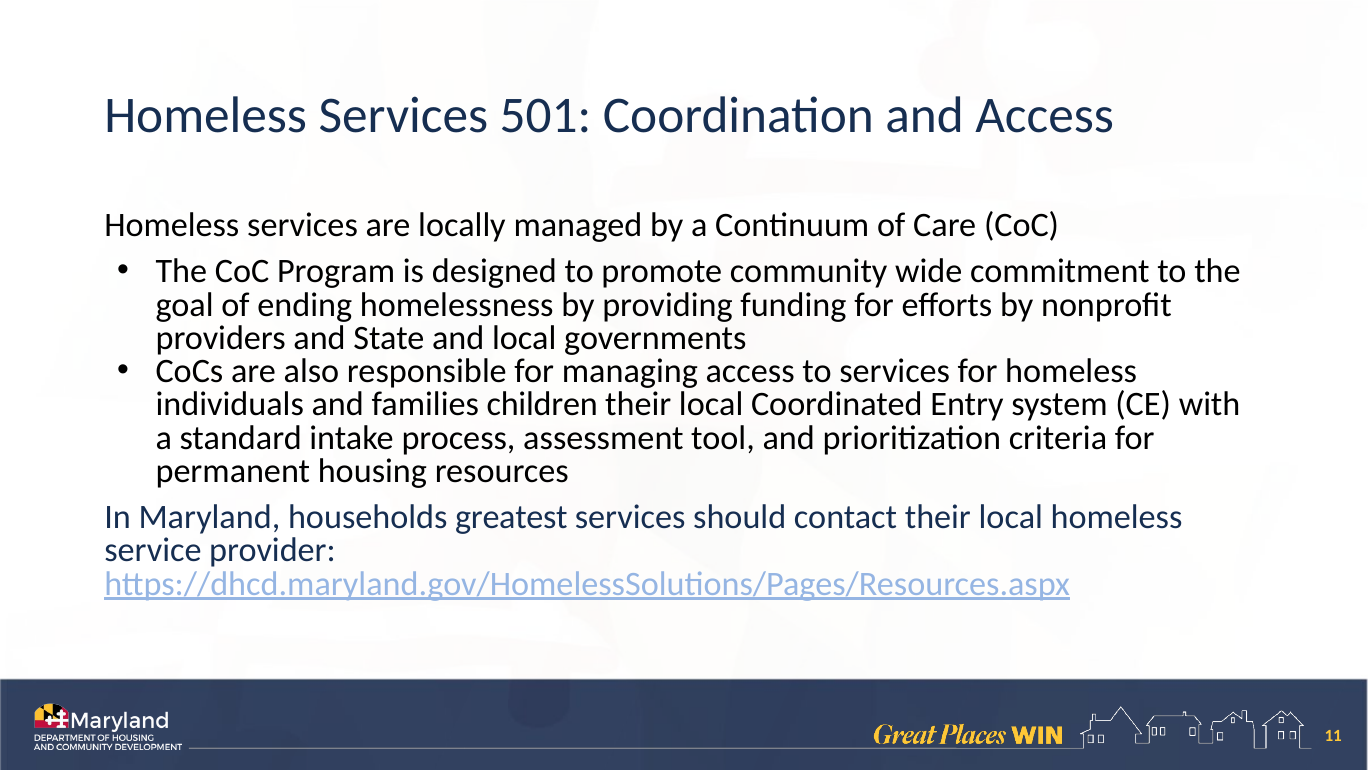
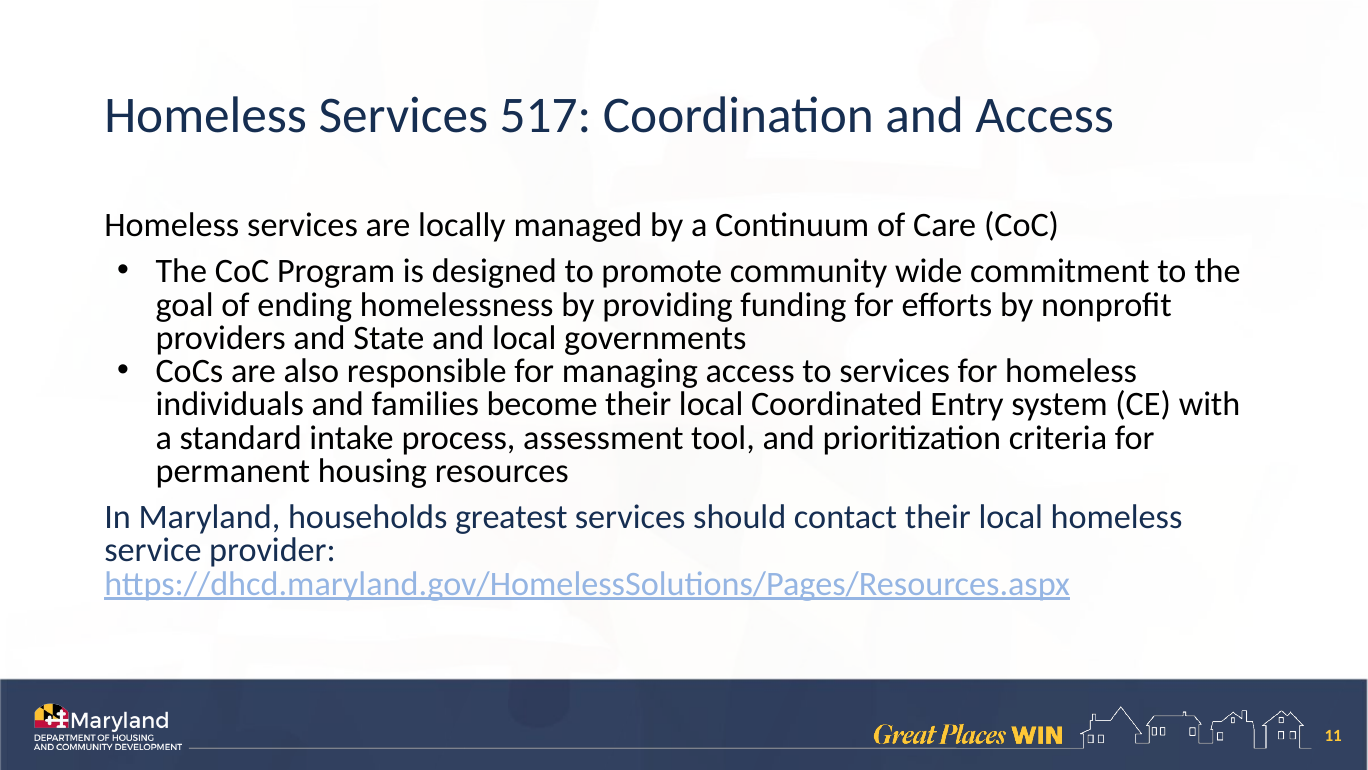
501: 501 -> 517 (545, 115)
children: children -> become (542, 404)
